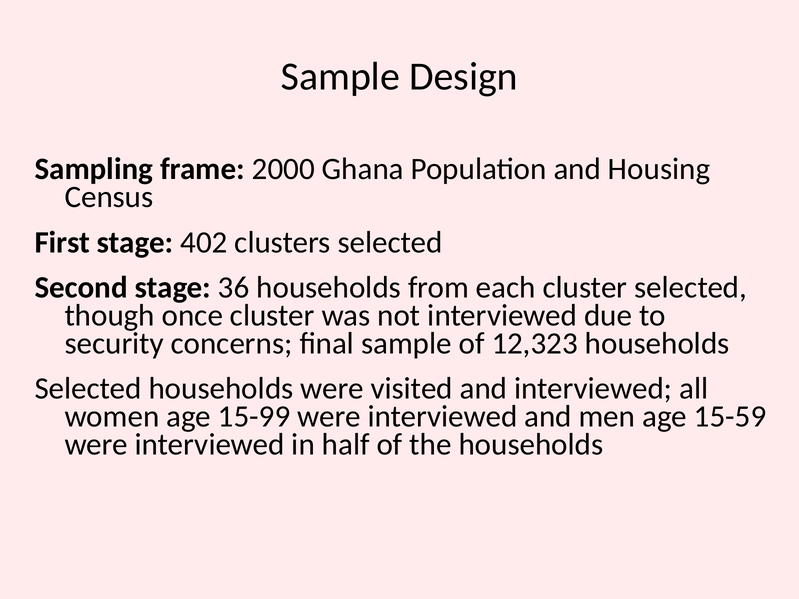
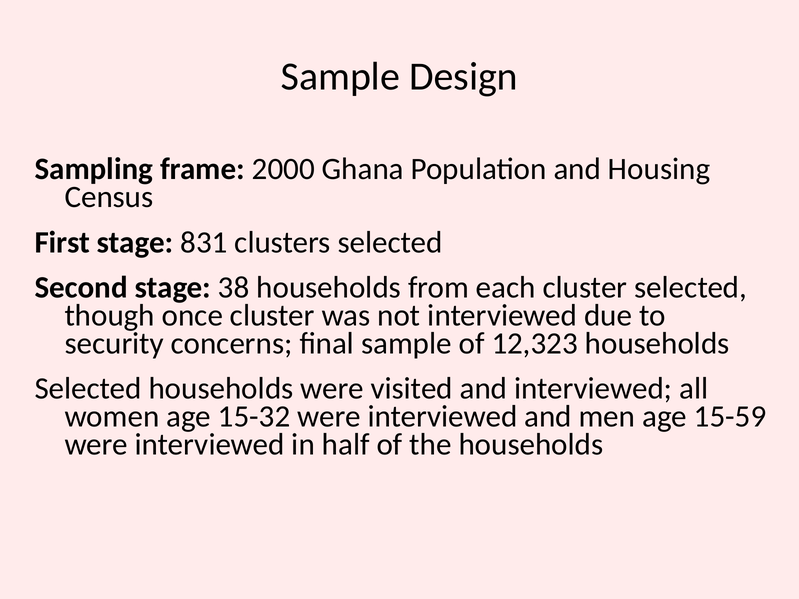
402: 402 -> 831 (204, 242)
36: 36 -> 38 (234, 287)
15-99: 15-99 -> 15-32 (254, 417)
